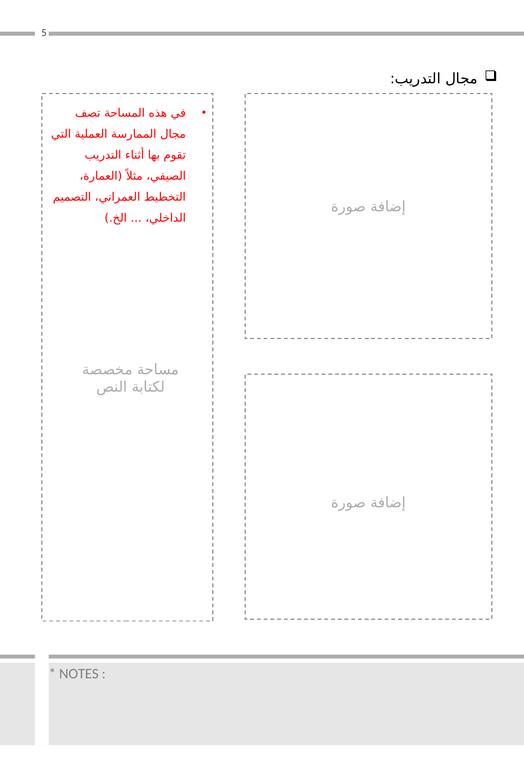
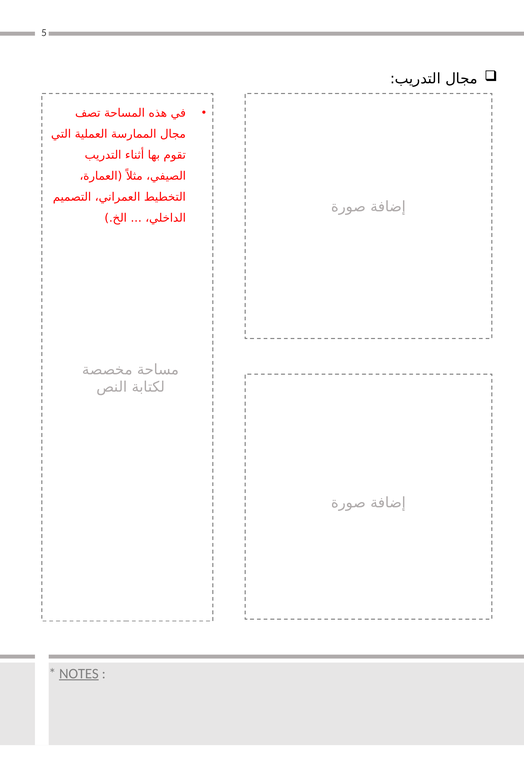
NOTES underline: none -> present (79, 674)
